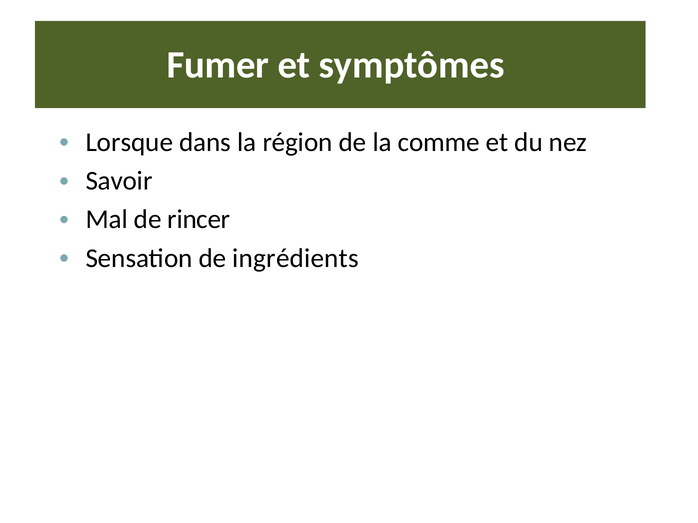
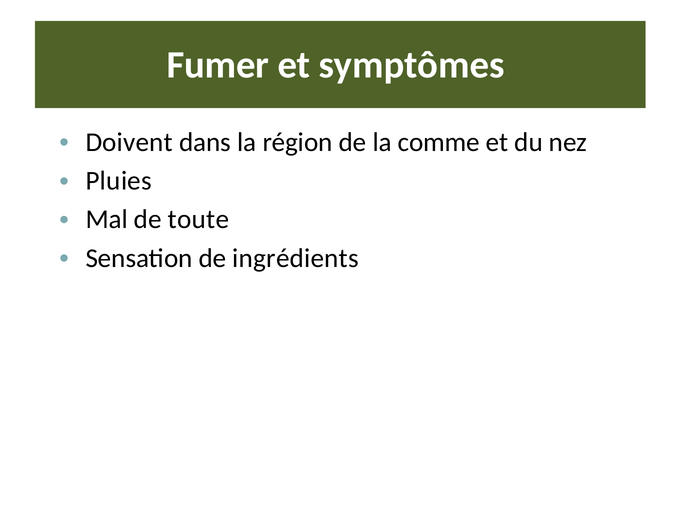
Lorsque: Lorsque -> Doivent (129, 143)
Savoir: Savoir -> Pluies (119, 181)
rincer: rincer -> toute (199, 220)
